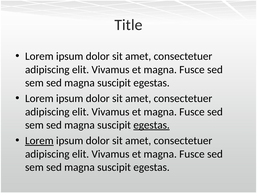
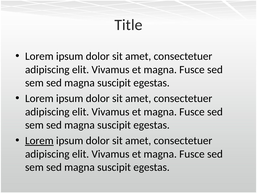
egestas underline: present -> none (152, 125)
